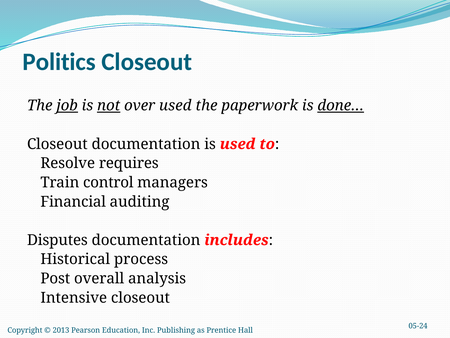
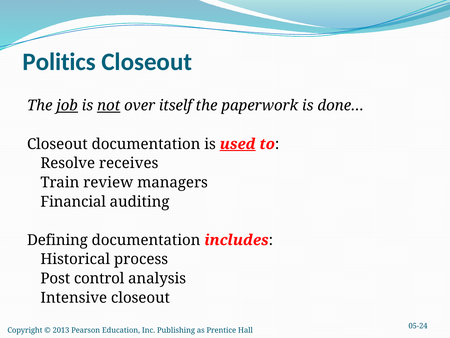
over used: used -> itself (175, 105)
done… underline: present -> none (341, 105)
used underline: none -> present (238, 144)
requires: requires -> receives (129, 163)
control: control -> review (108, 182)
Disputes: Disputes -> Defining (57, 240)
overall: overall -> control (99, 278)
